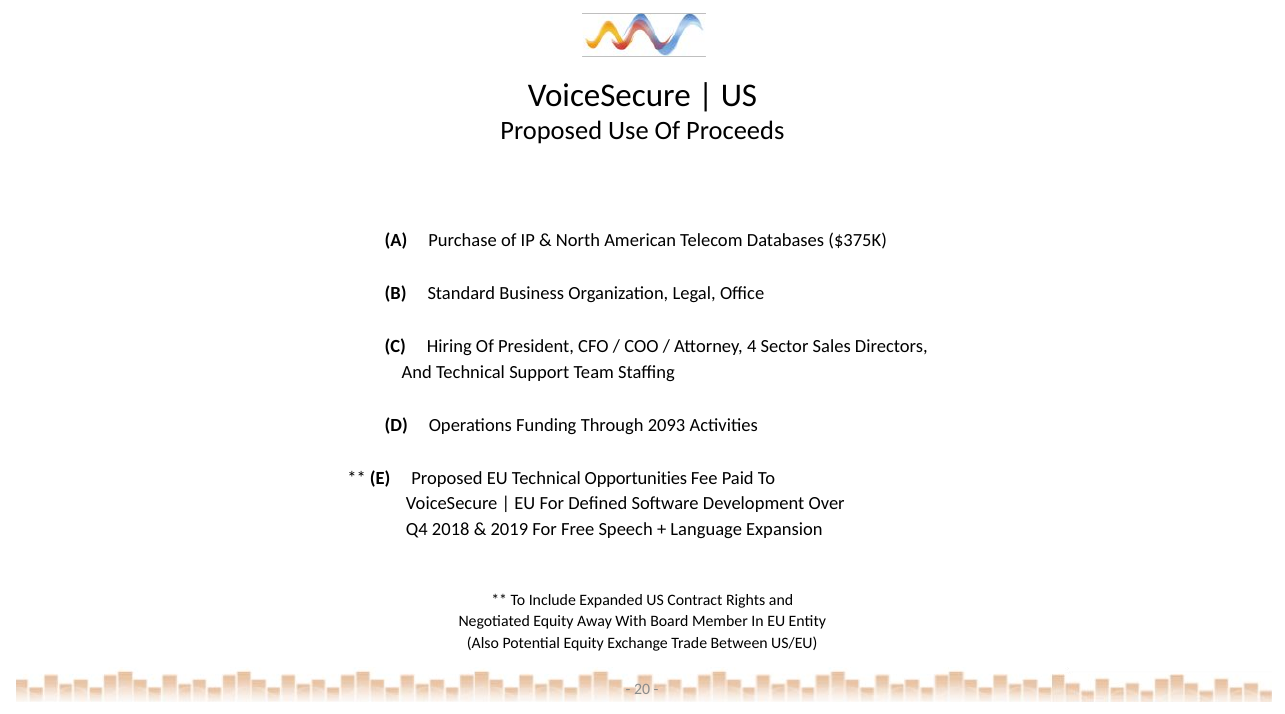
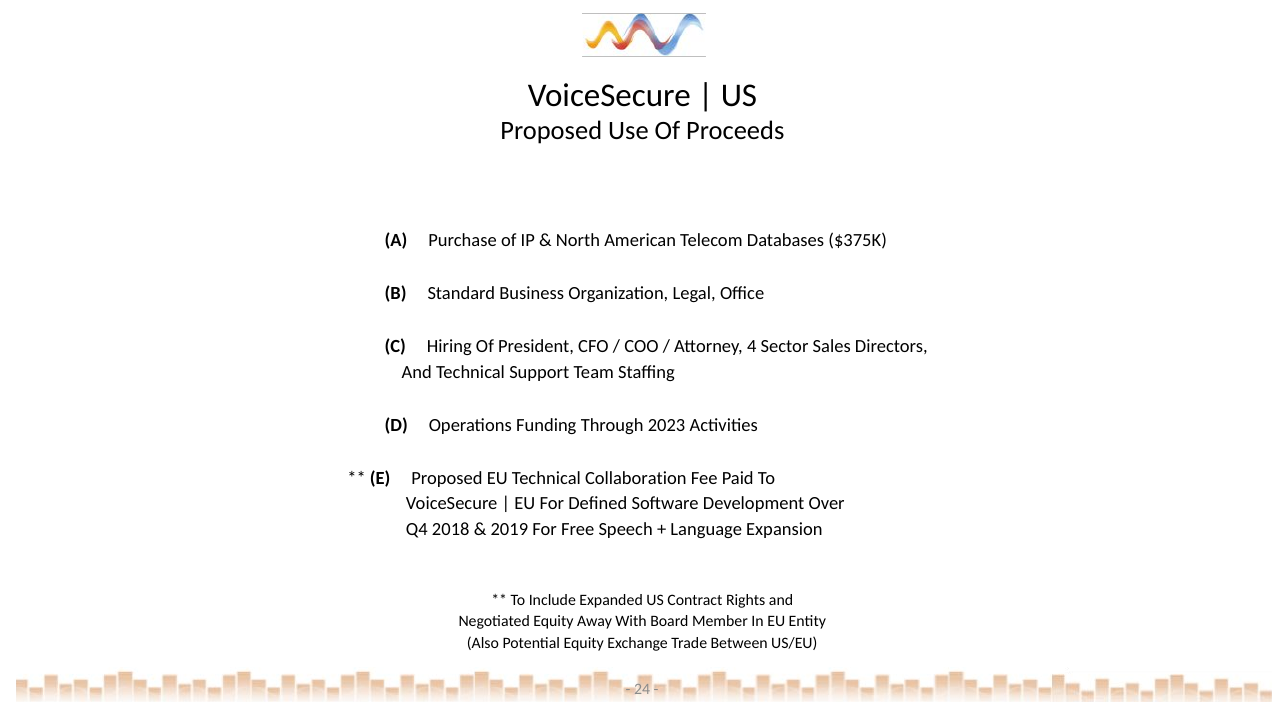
2093: 2093 -> 2023 (667, 425)
Opportunities: Opportunities -> Collaboration (636, 478)
20: 20 -> 24 (642, 689)
